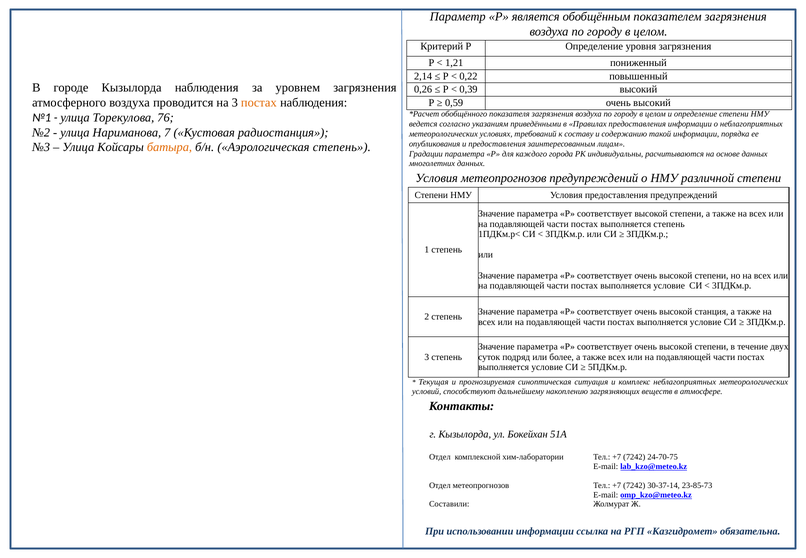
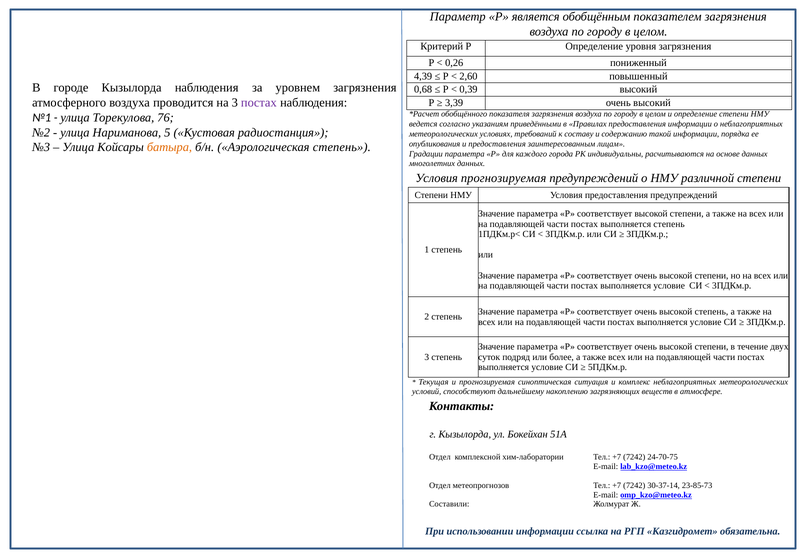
1,21: 1,21 -> 0,26 (454, 63)
2,14: 2,14 -> 4,39 (423, 76)
0,22: 0,22 -> 2,60 (468, 76)
0,26: 0,26 -> 0,68 (423, 89)
постах colour: orange -> purple (259, 103)
0,59: 0,59 -> 3,39 (454, 103)
7: 7 -> 5 (167, 132)
Условия метеопрогнозов: метеопрогнозов -> прогнозируемая (504, 178)
высокой станция: станция -> степень (711, 312)
